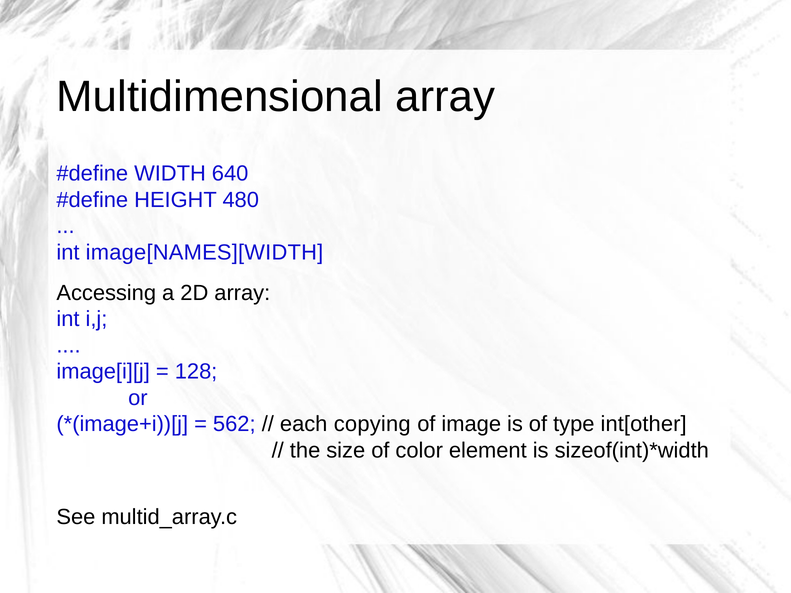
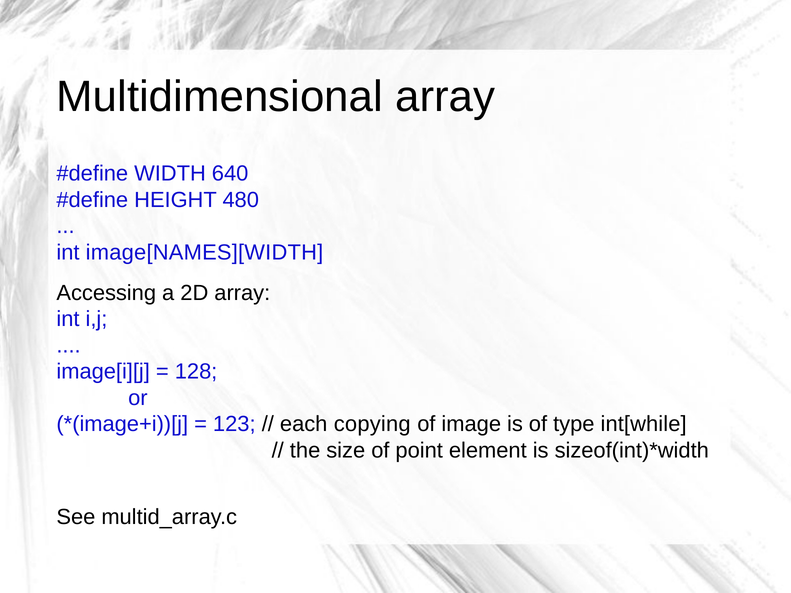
562: 562 -> 123 (234, 424)
int[other: int[other -> int[while (644, 424)
color: color -> point (419, 451)
